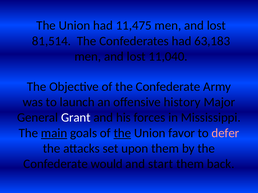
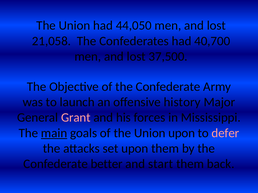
11,475: 11,475 -> 44,050 (134, 26)
81,514: 81,514 -> 21,058 (51, 41)
63,183: 63,183 -> 40,700 (212, 41)
11,040: 11,040 -> 37,500 (168, 57)
Grant colour: white -> pink (76, 118)
the underline: present -> none (122, 133)
Union favor: favor -> upon (182, 133)
would: would -> better (107, 164)
